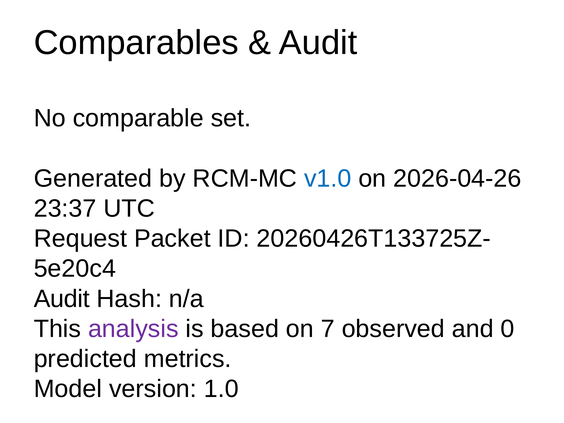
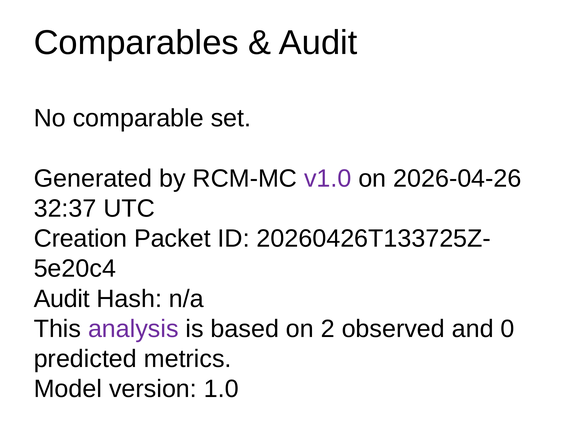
v1.0 colour: blue -> purple (328, 178)
23:37: 23:37 -> 32:37 (65, 209)
Request: Request -> Creation (80, 239)
7: 7 -> 2 (328, 329)
